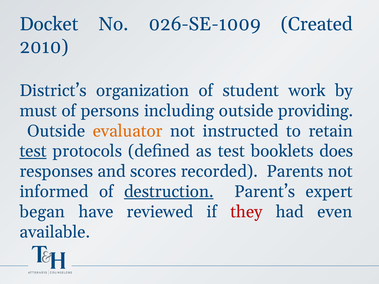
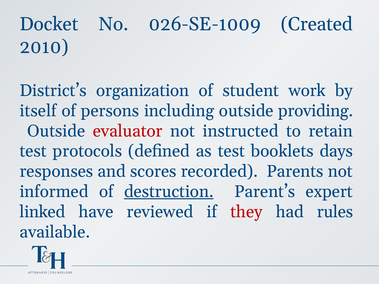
must: must -> itself (38, 111)
evaluator colour: orange -> red (128, 131)
test underline: present -> none (33, 151)
does: does -> days (336, 151)
began: began -> linked (42, 212)
even: even -> rules (335, 212)
